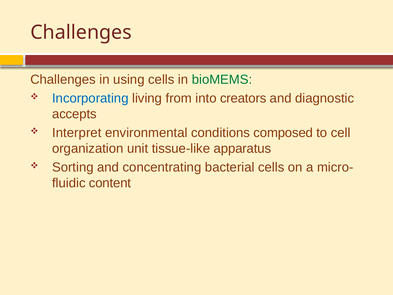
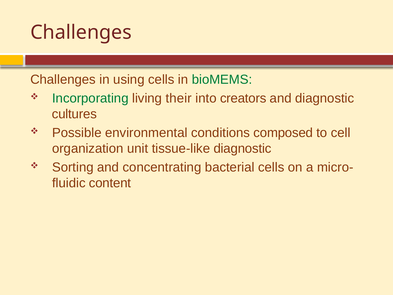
Incorporating colour: blue -> green (90, 98)
from: from -> their (179, 98)
accepts: accepts -> cultures (74, 114)
Interpret: Interpret -> Possible (77, 133)
tissue-like apparatus: apparatus -> diagnostic (242, 148)
